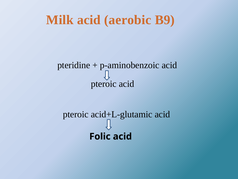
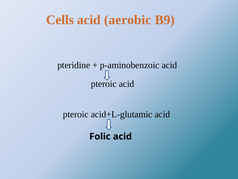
Milk: Milk -> Cells (60, 20)
